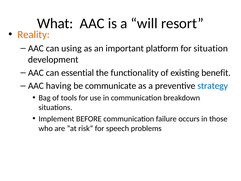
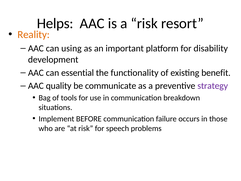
What: What -> Helps (55, 23)
a will: will -> risk (144, 23)
situation: situation -> disability (211, 48)
having: having -> quality (59, 86)
strategy colour: blue -> purple (213, 86)
